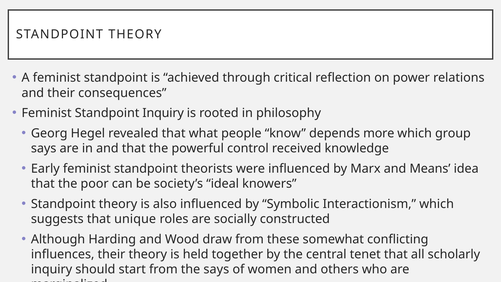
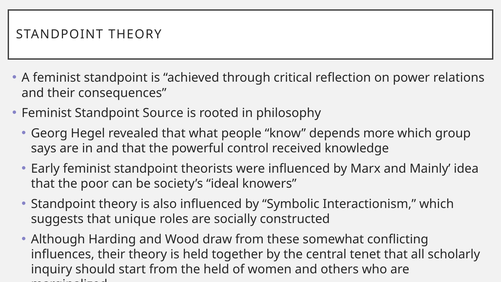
Standpoint Inquiry: Inquiry -> Source (163, 113)
Means: Means -> Mainly (430, 169)
the says: says -> held (216, 269)
